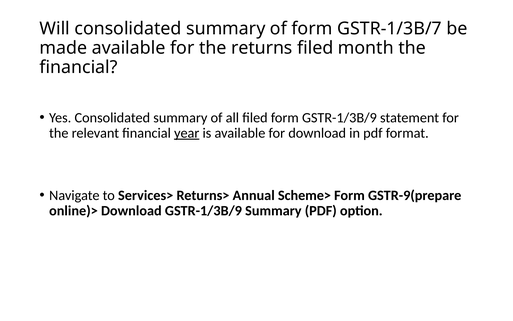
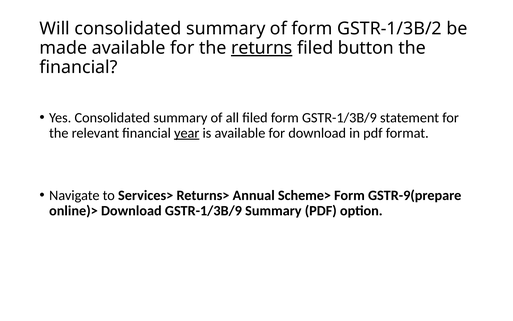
GSTR-1/3B/7: GSTR-1/3B/7 -> GSTR-1/3B/2 (389, 29)
returns underline: none -> present (262, 48)
month: month -> button (366, 48)
